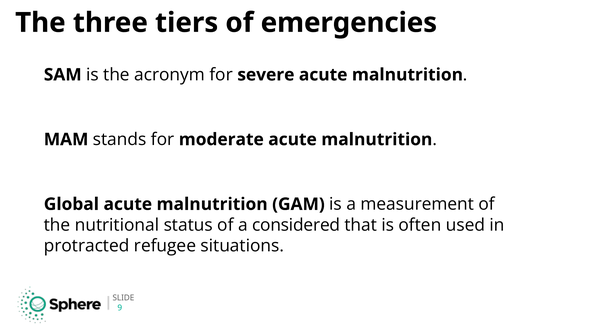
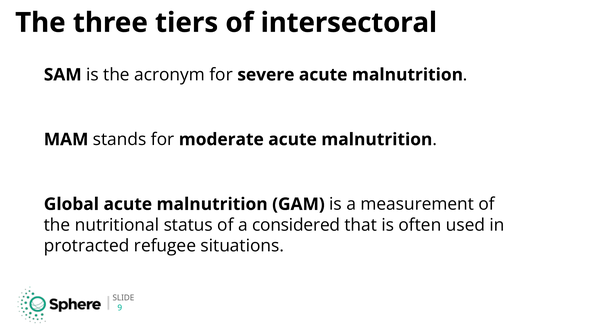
emergencies: emergencies -> intersectoral (349, 23)
